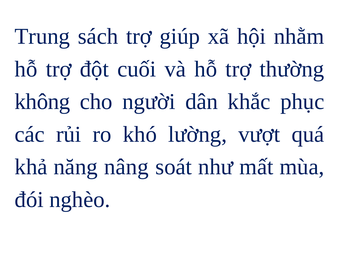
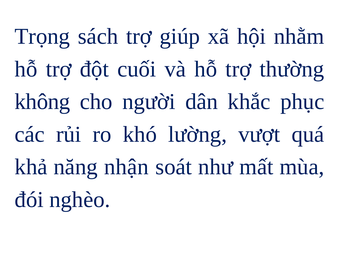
Trung: Trung -> Trọng (42, 36)
nâng: nâng -> nhận (126, 167)
